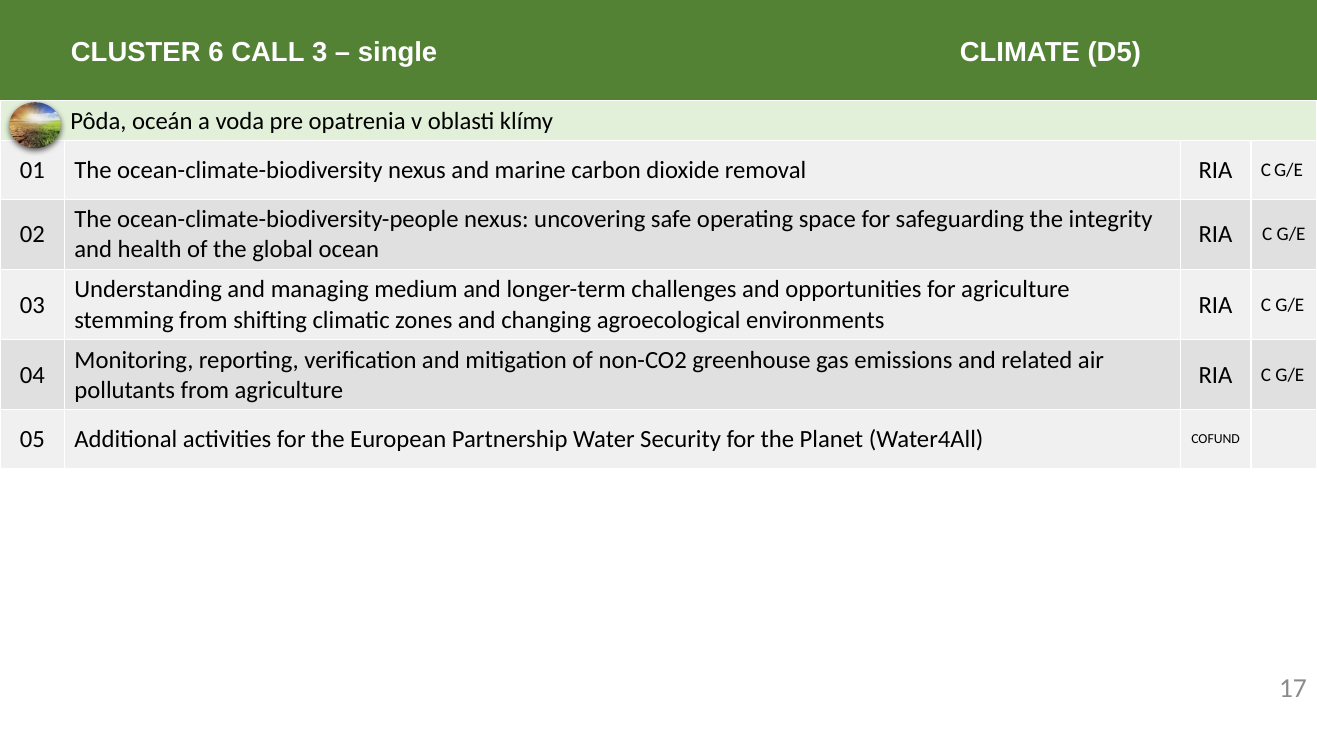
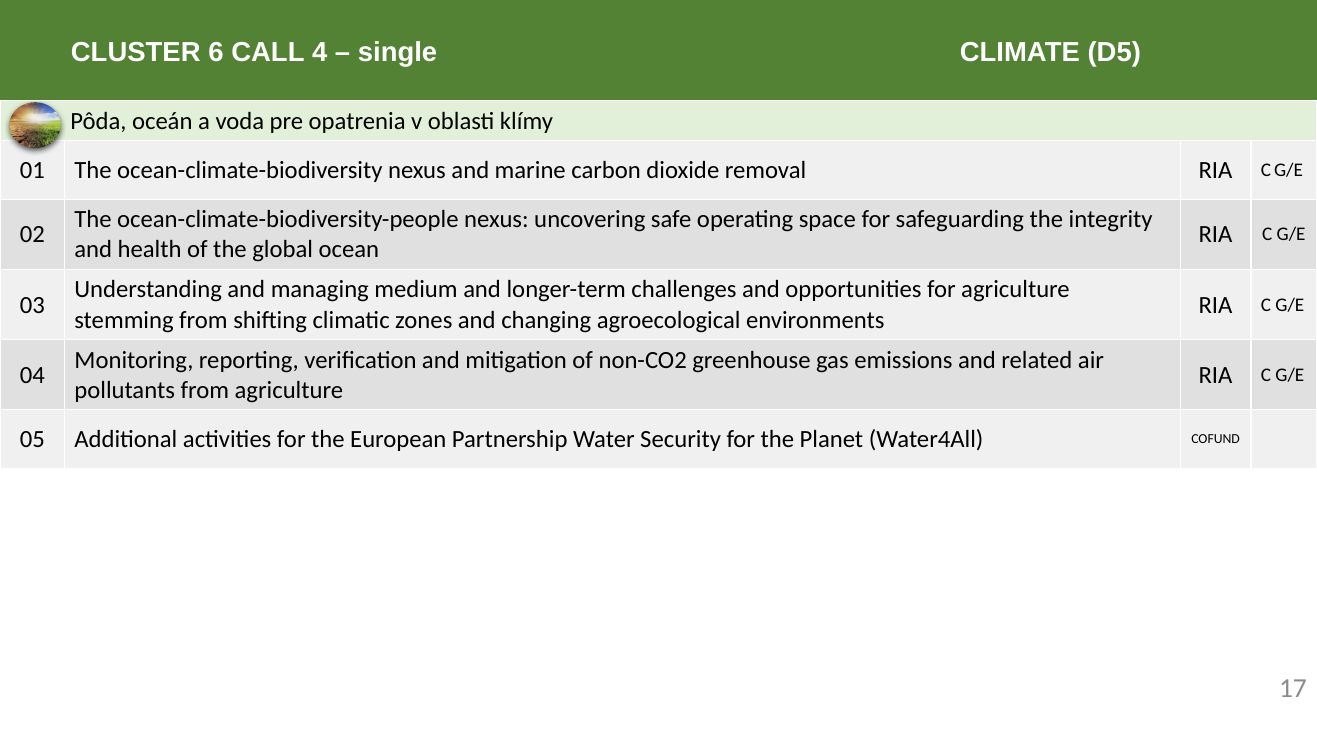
3: 3 -> 4 (320, 53)
